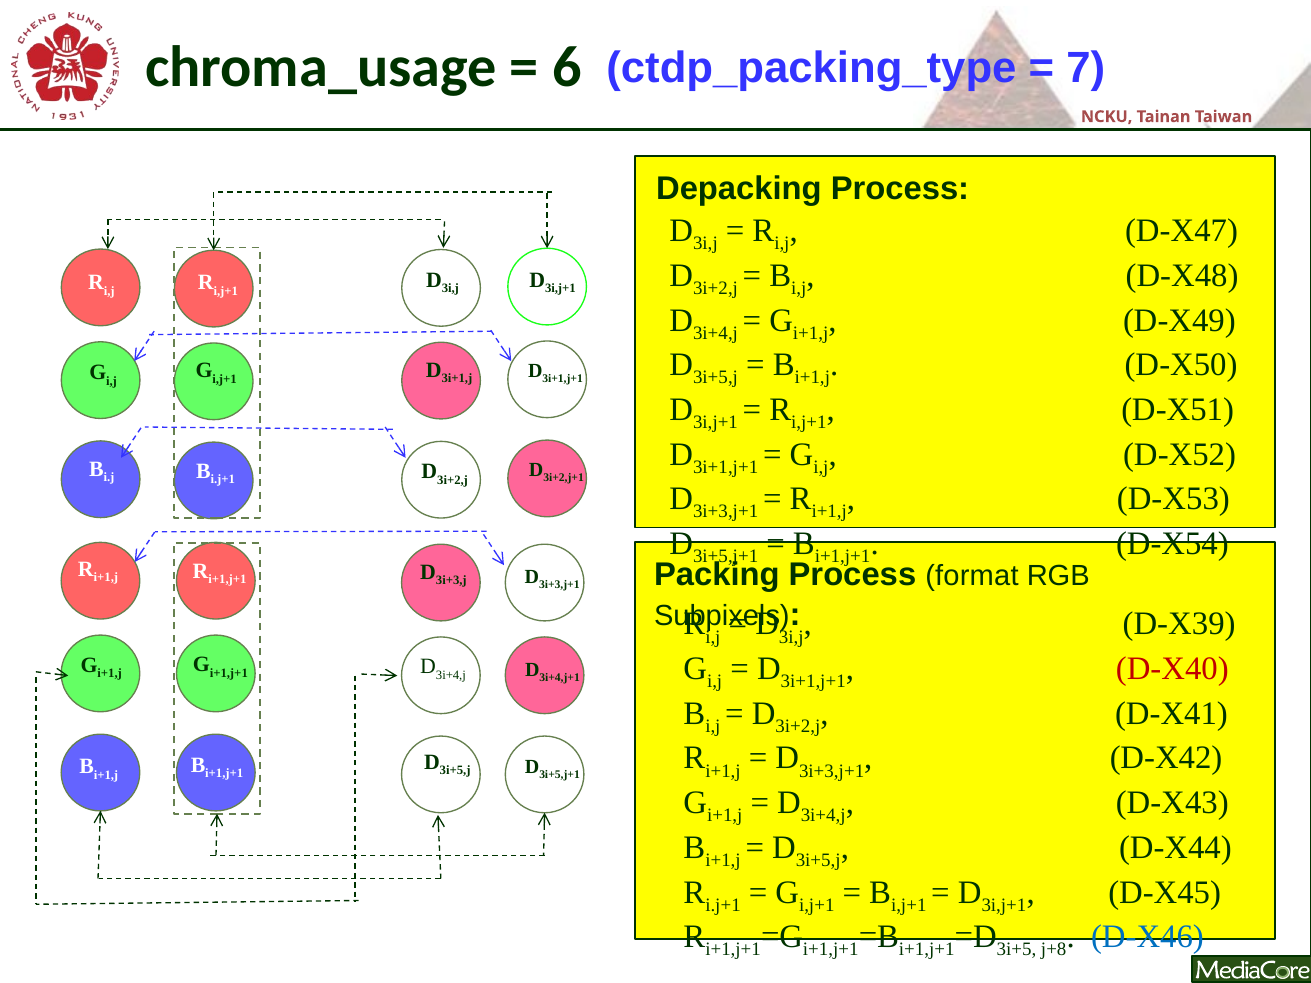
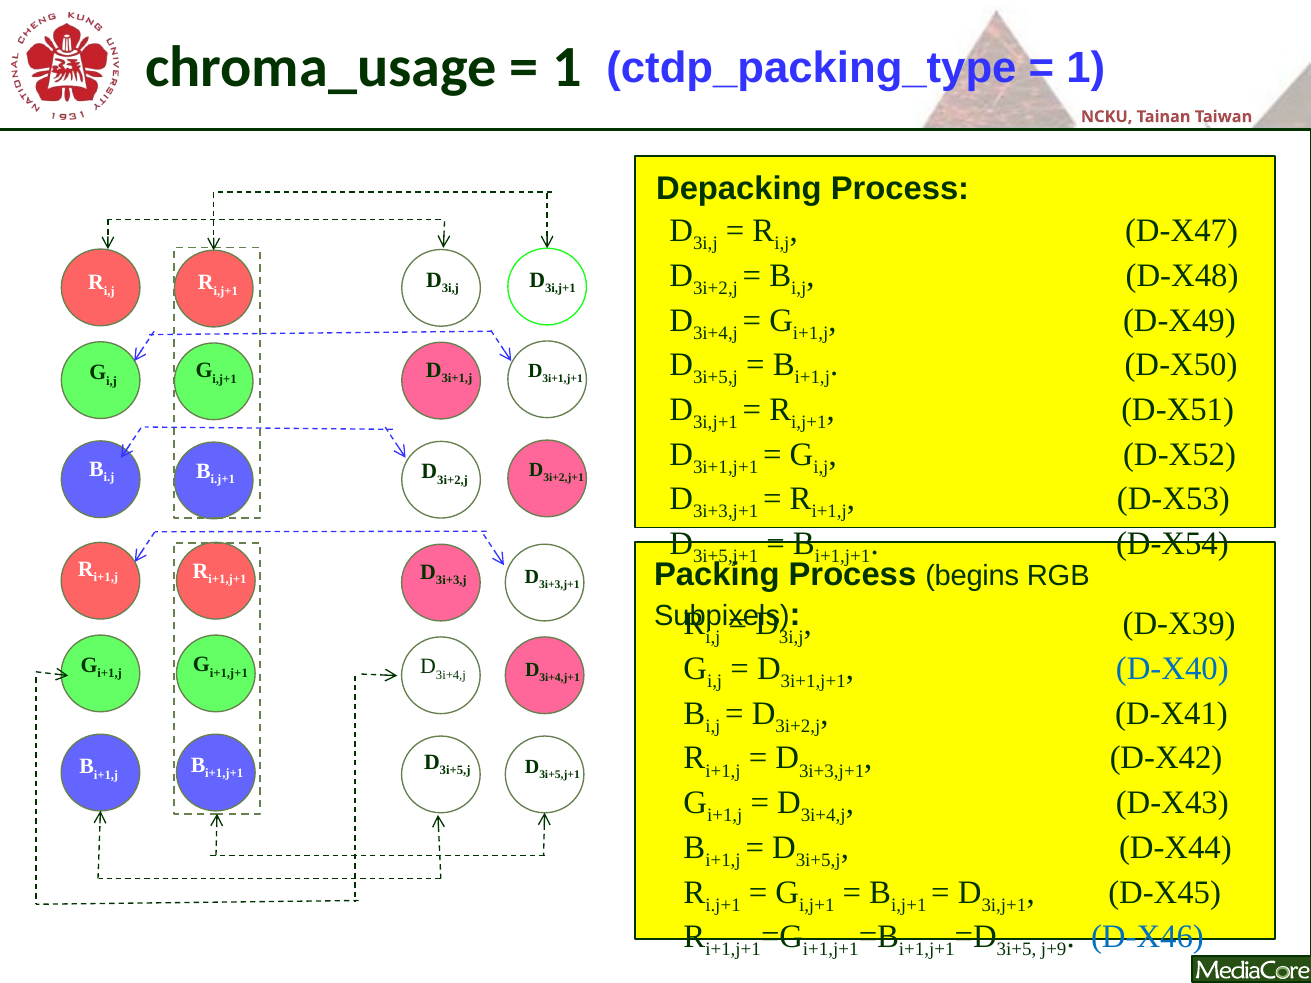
6: 6 -> 1 (567, 68)
7: 7 -> 1 (1086, 68)
format: format -> begins (972, 576)
D-X40 colour: red -> blue (1172, 669)
j+8: j+8 -> j+9 (1054, 950)
